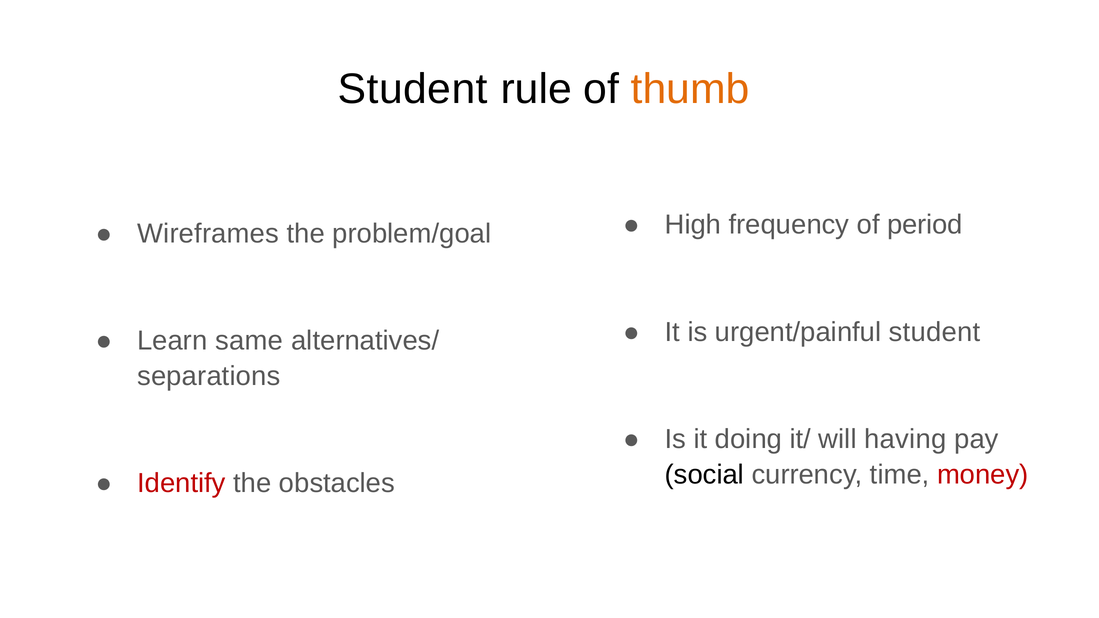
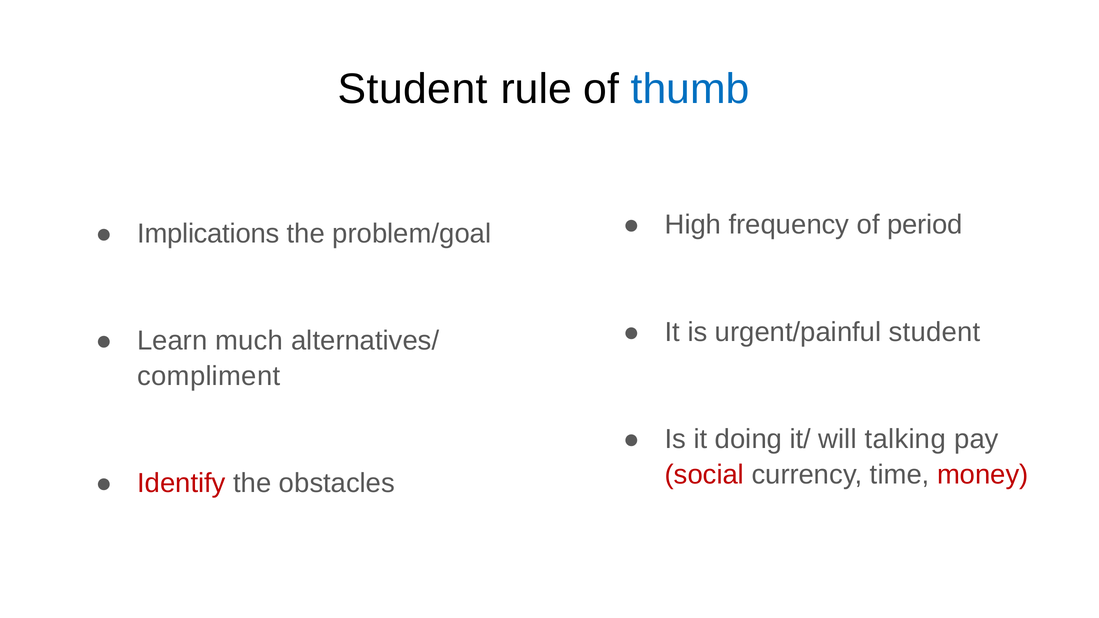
thumb colour: orange -> blue (690, 89)
Wireframes: Wireframes -> Implications (208, 234)
same: same -> much (249, 341)
separations: separations -> compliment (209, 376)
having: having -> talking (905, 439)
social colour: black -> red (704, 475)
